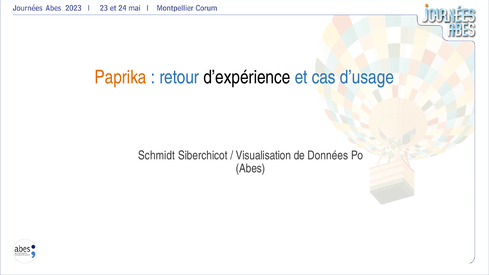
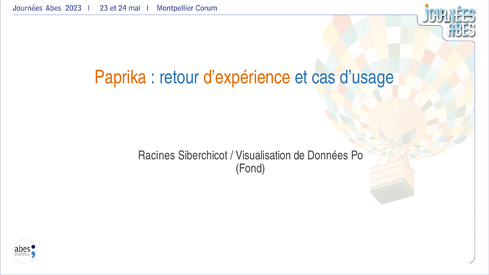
d’expérience colour: black -> orange (247, 77)
Schmidt: Schmidt -> Racines (157, 155)
Abes: Abes -> Fond (251, 169)
